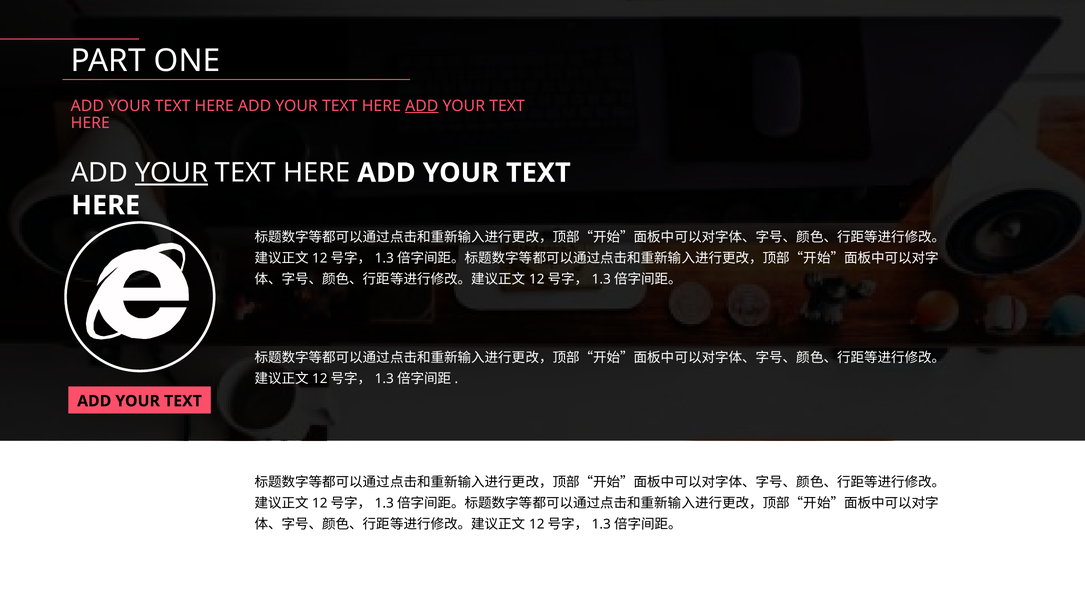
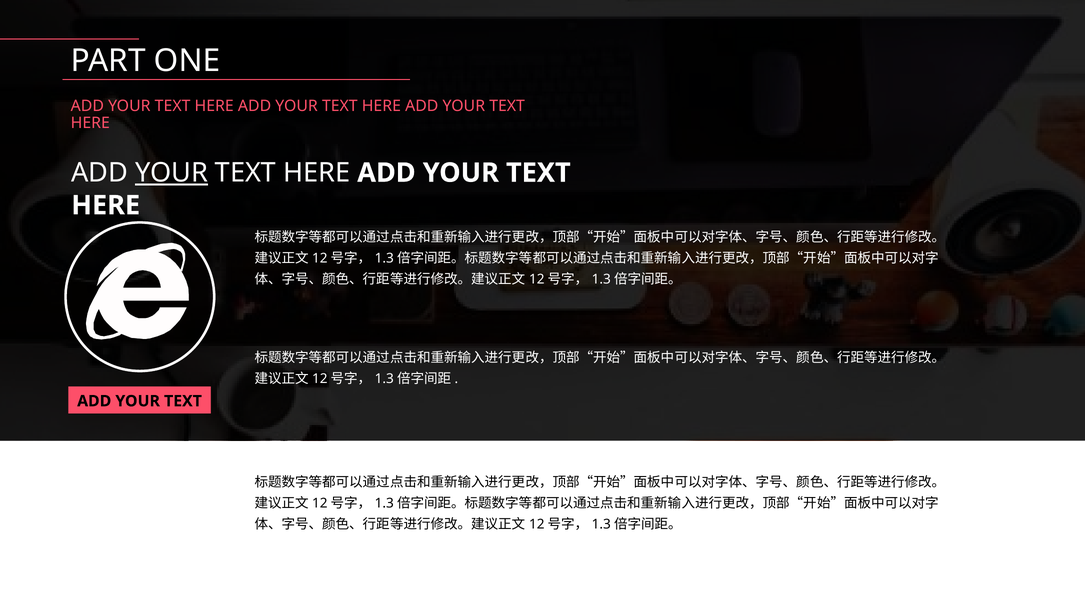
ADD underline: present -> none (422, 106)
